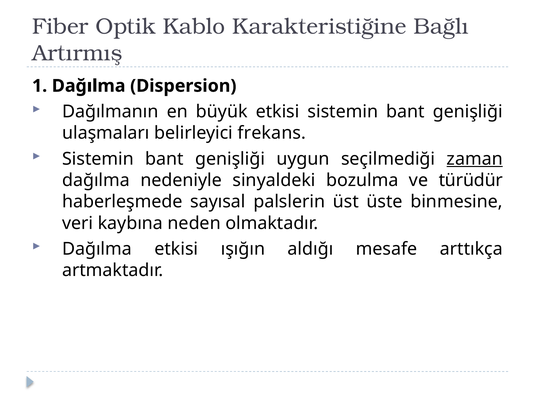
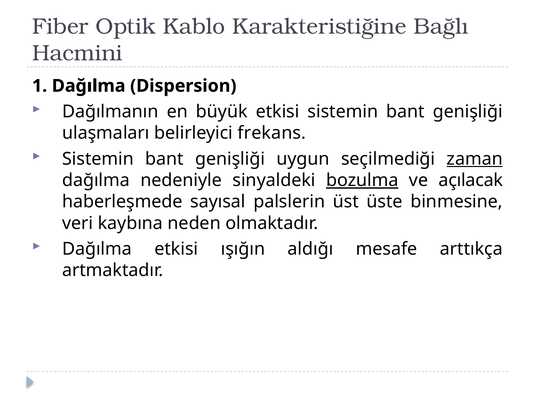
Artırmış: Artırmış -> Hacmini (77, 53)
bozulma underline: none -> present (362, 180)
türüdür: türüdür -> açılacak (471, 180)
